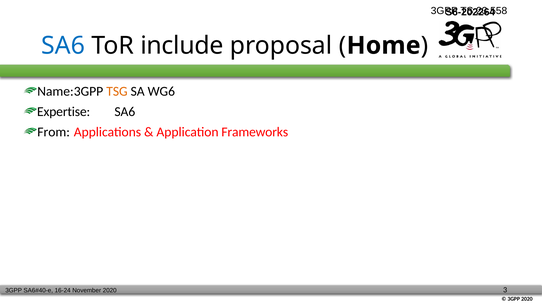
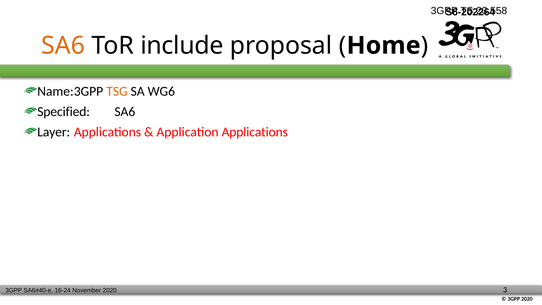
SA6 colour: blue -> orange (63, 46)
Expertise: Expertise -> Specified (64, 112)
From: From -> Layer (54, 132)
Application Frameworks: Frameworks -> Applications (255, 132)
